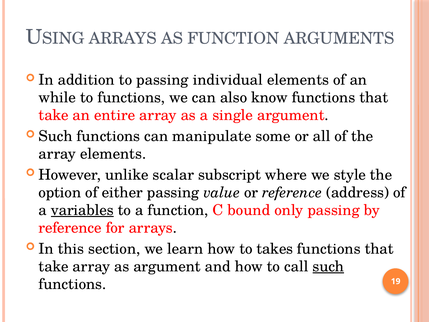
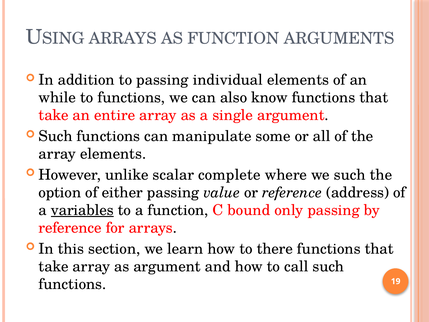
subscript: subscript -> complete (229, 175)
we style: style -> such (350, 175)
takes: takes -> there (275, 249)
such underline: present -> none (328, 266)
